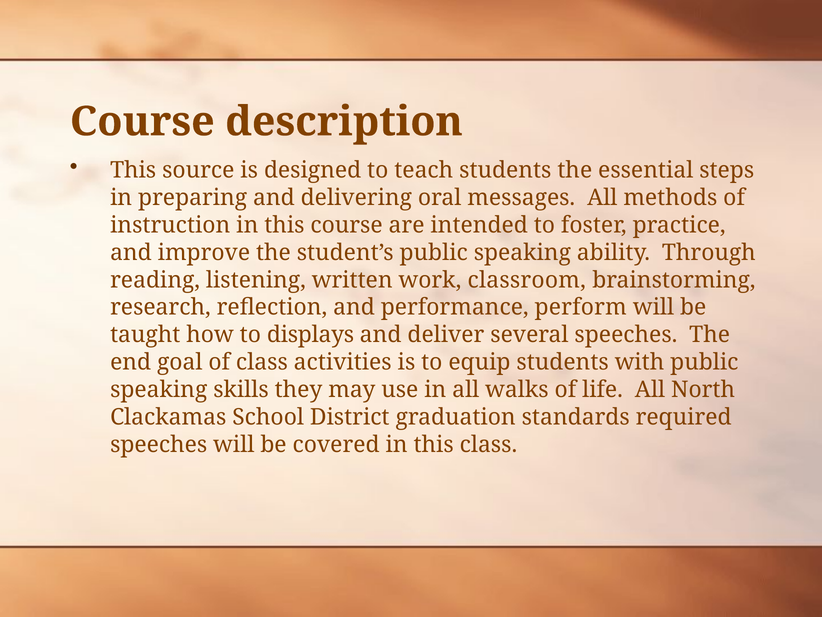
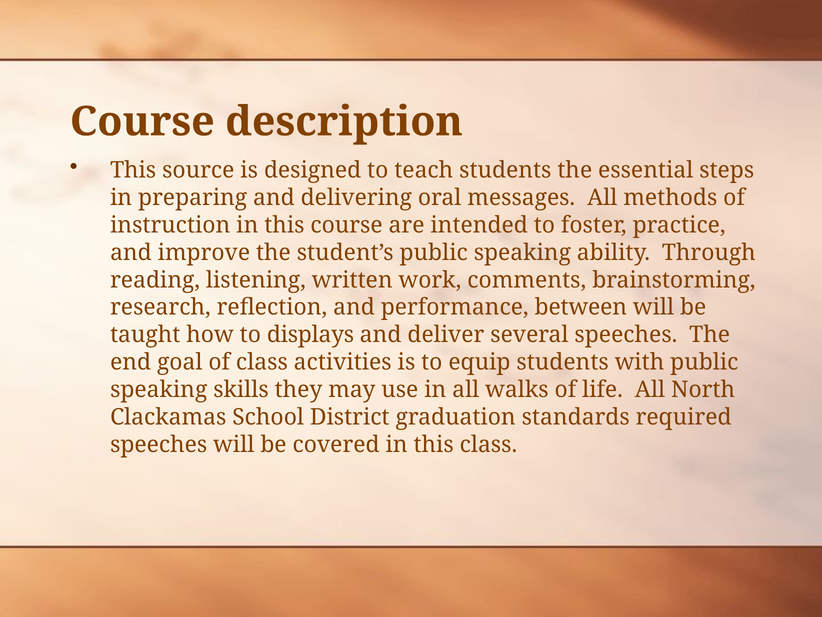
classroom: classroom -> comments (527, 280)
perform: perform -> between (581, 307)
